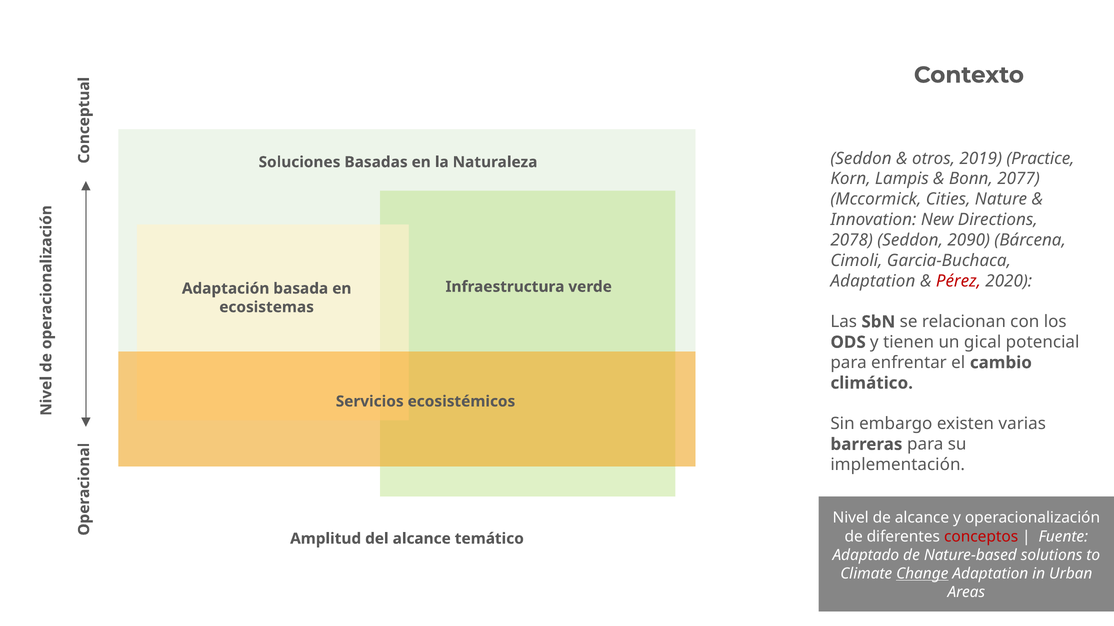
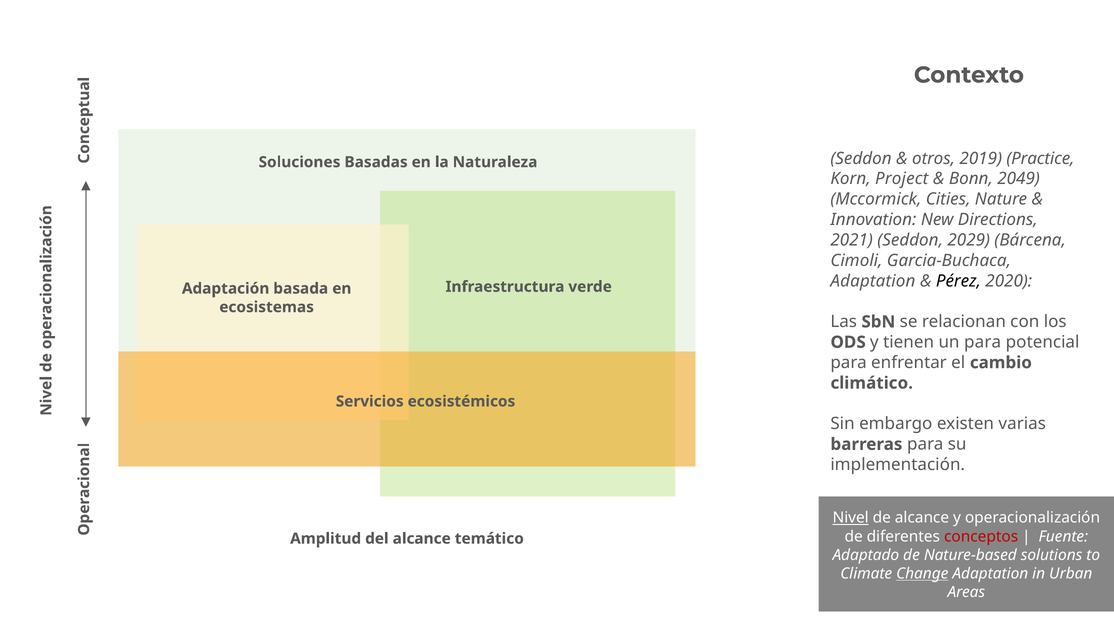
Lampis: Lampis -> Project (902, 179)
2077: 2077 -> 2049 (1019, 179)
2078: 2078 -> 2021 (852, 240)
2090: 2090 -> 2029 (969, 240)
Pérez colour: red -> black (958, 281)
un gical: gical -> para (983, 343)
Nivel underline: none -> present (851, 518)
